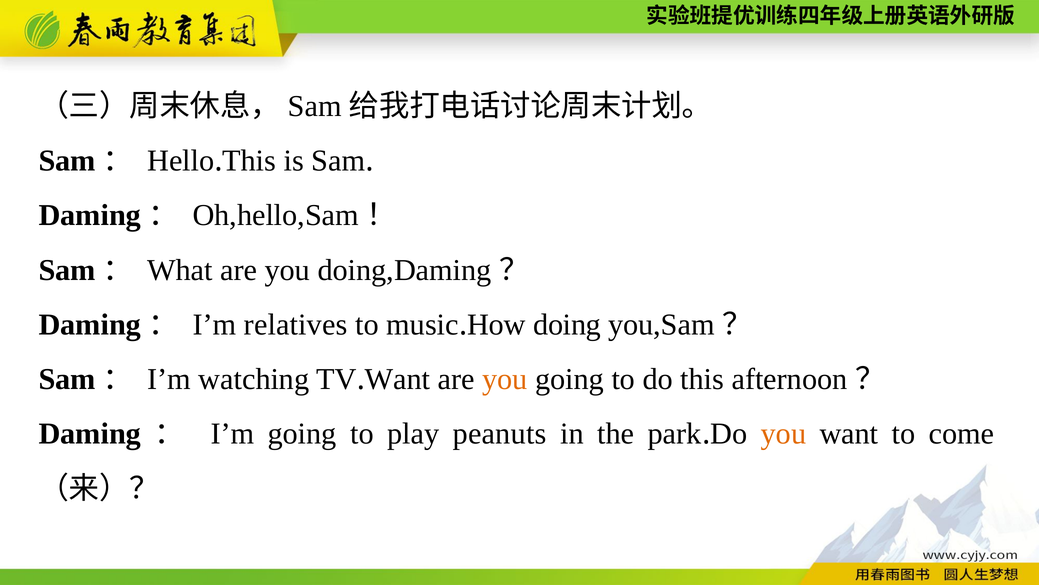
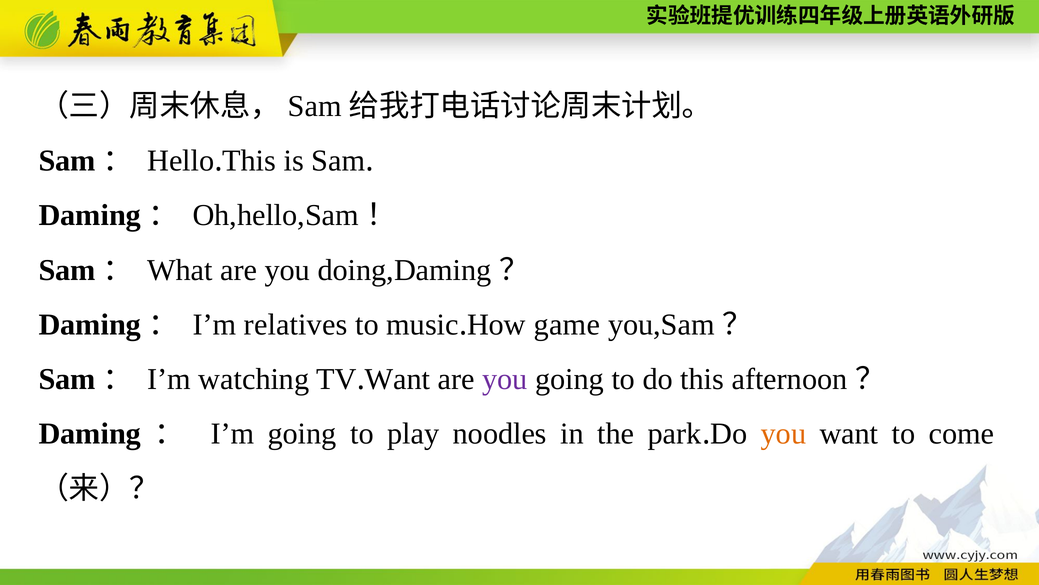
doing: doing -> game (567, 324)
you colour: orange -> purple (505, 379)
peanuts: peanuts -> noodles (500, 434)
